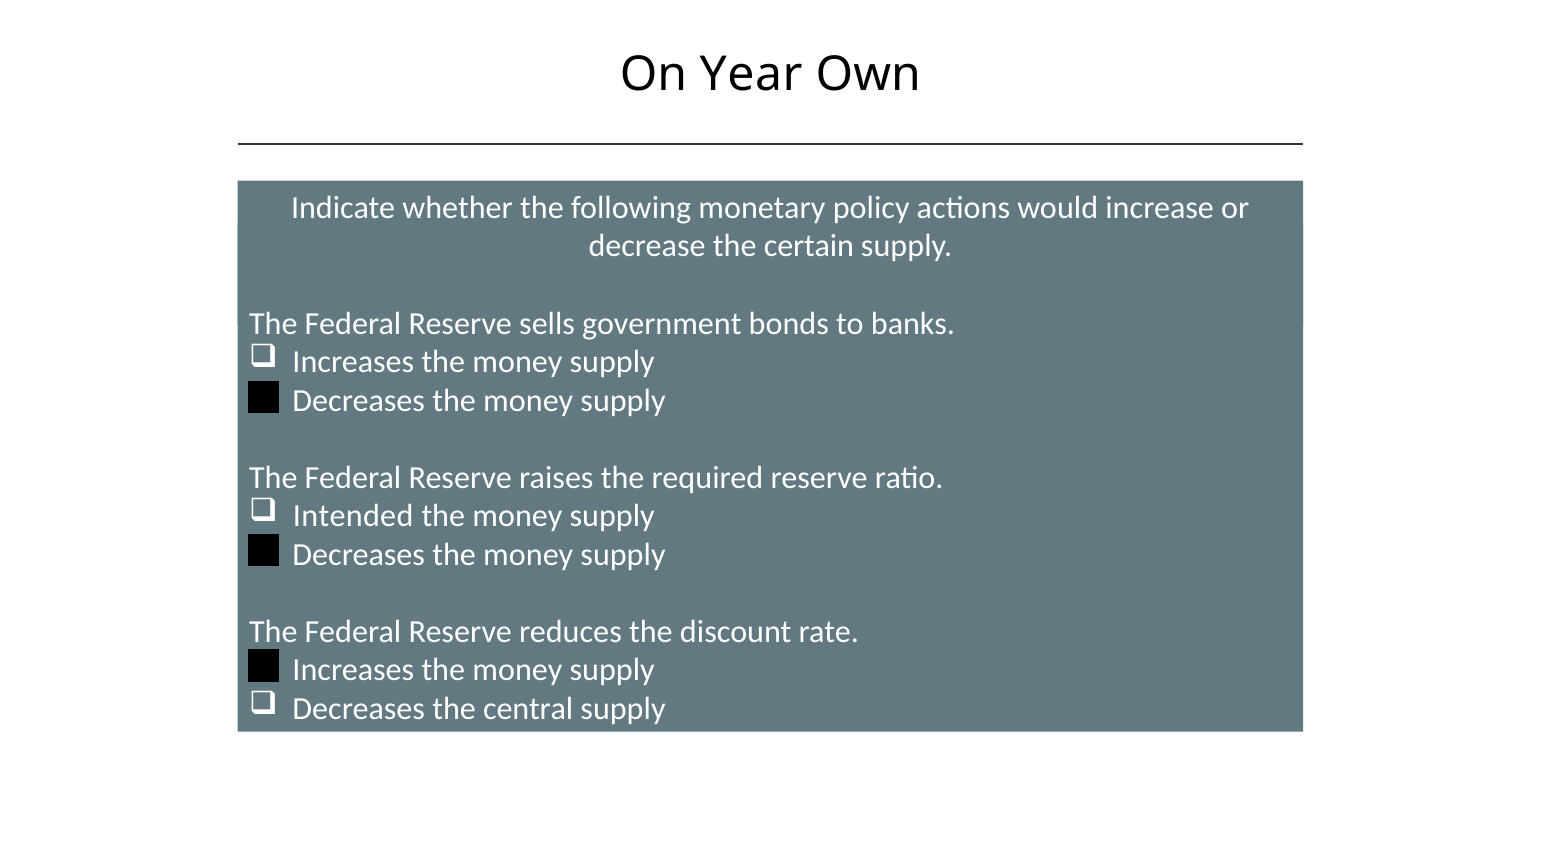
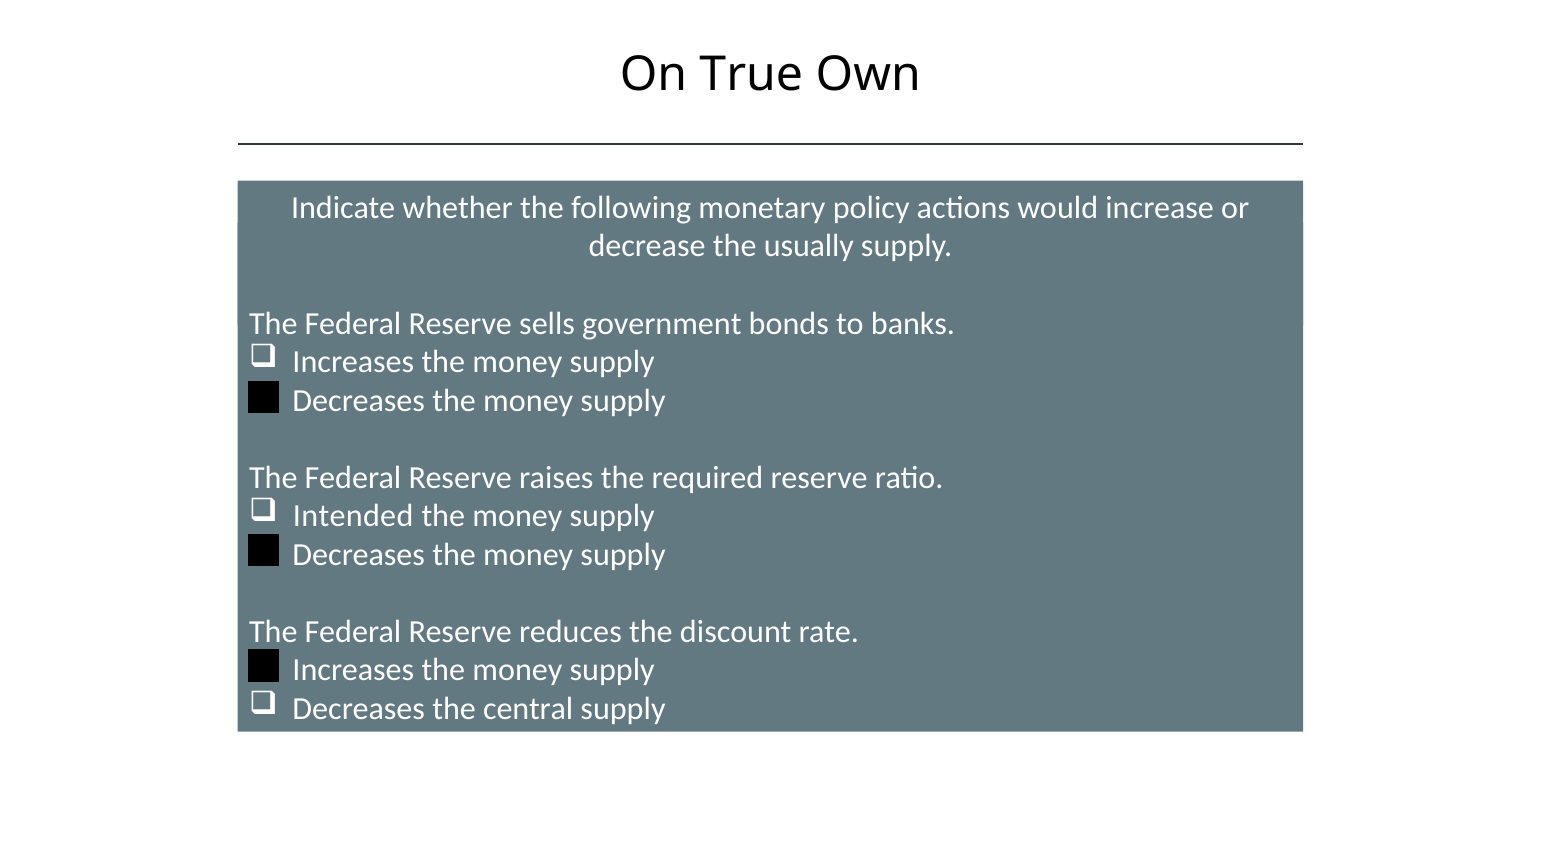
Year: Year -> True (751, 74)
certain: certain -> usually (809, 246)
